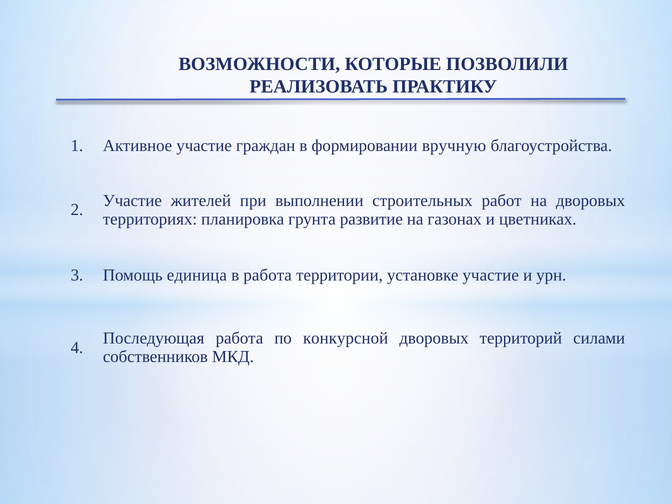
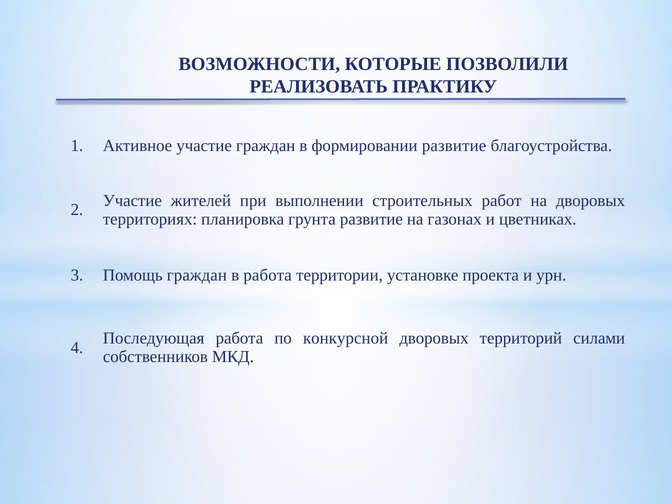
формировании вручную: вручную -> развитие (454, 146)
Помощь единица: единица -> граждан (197, 275)
установке участие: участие -> проекта (491, 275)
